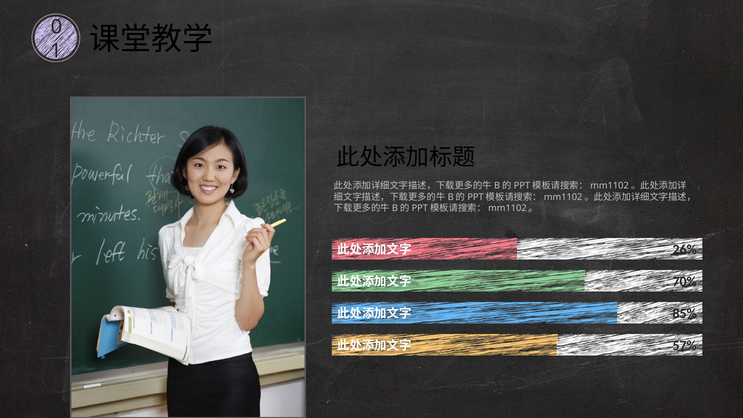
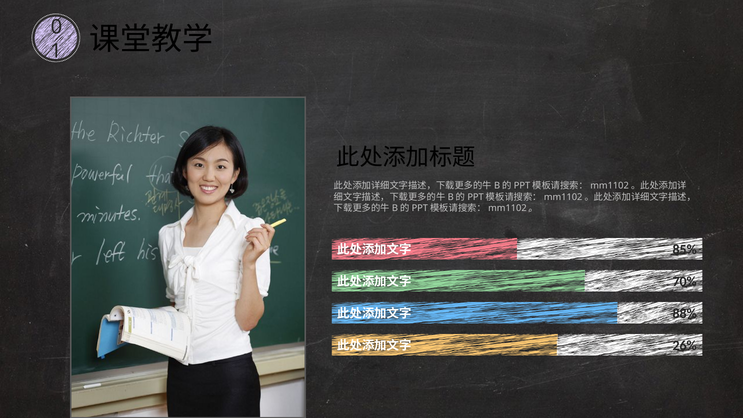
26%: 26% -> 85% (685, 250)
85%: 85% -> 88% (685, 314)
57%: 57% -> 26% (685, 346)
